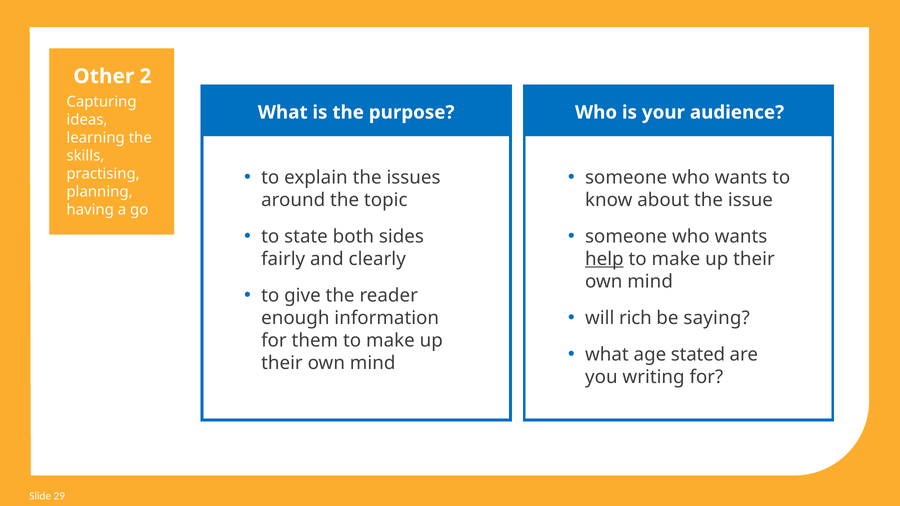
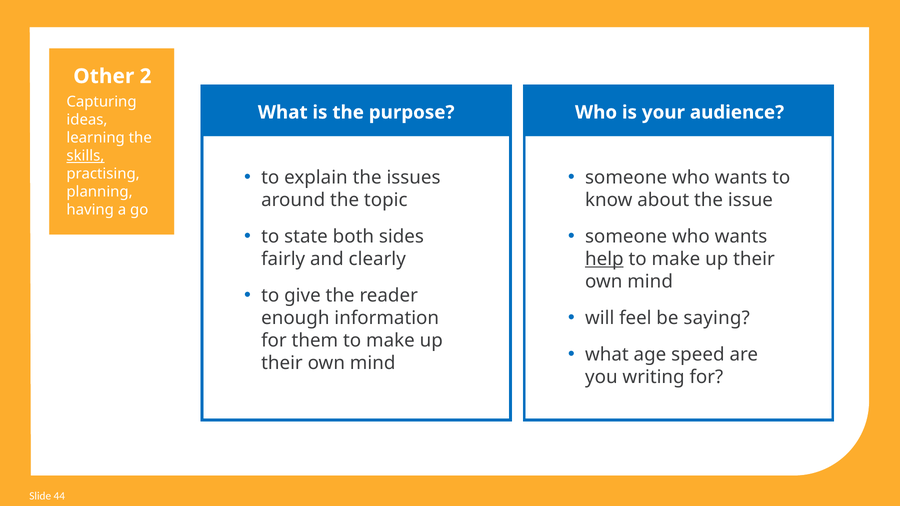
skills underline: none -> present (85, 156)
rich: rich -> feel (635, 318)
stated: stated -> speed (698, 355)
29: 29 -> 44 (59, 496)
